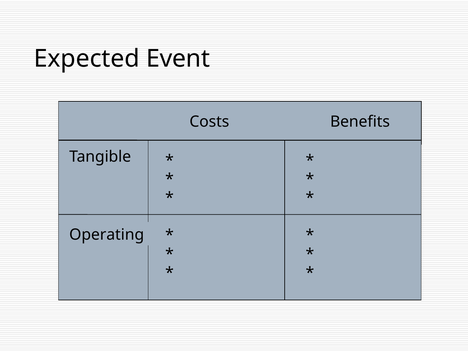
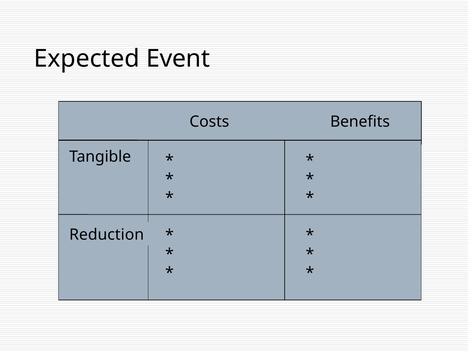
Operating: Operating -> Reduction (107, 235)
